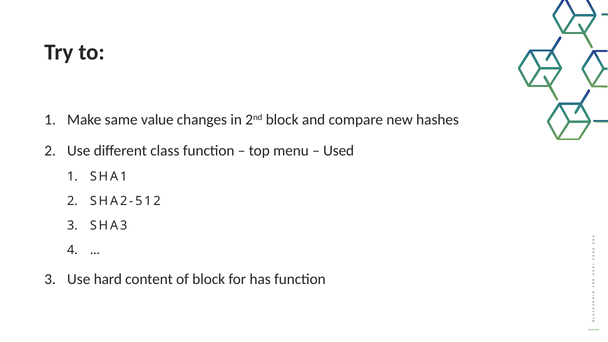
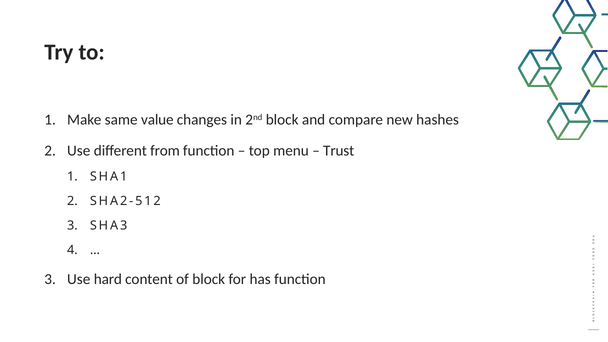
class: class -> from (165, 151)
Used: Used -> Trust (339, 151)
